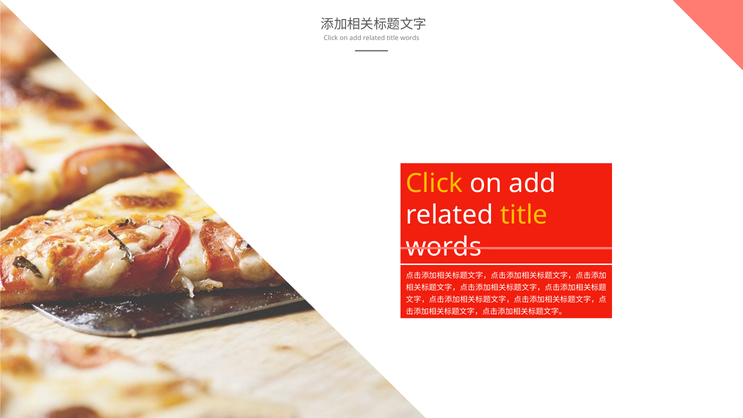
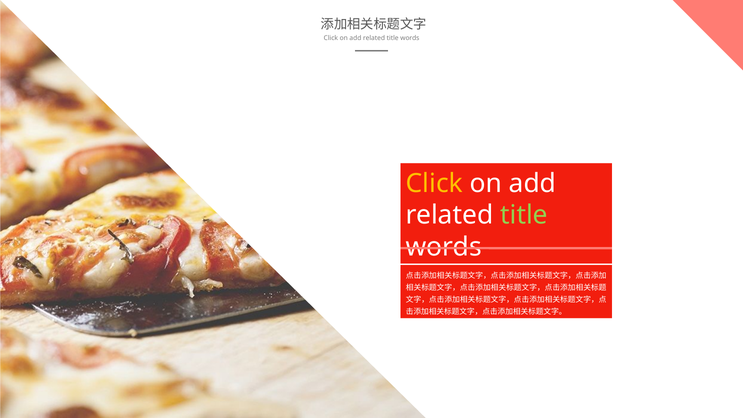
title colour: yellow -> light green (524, 215)
